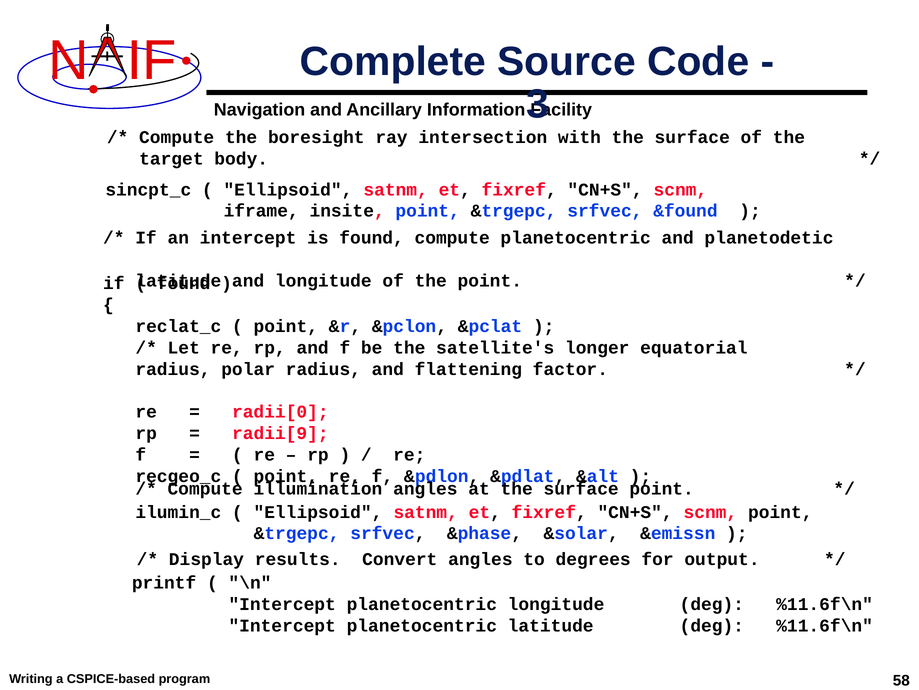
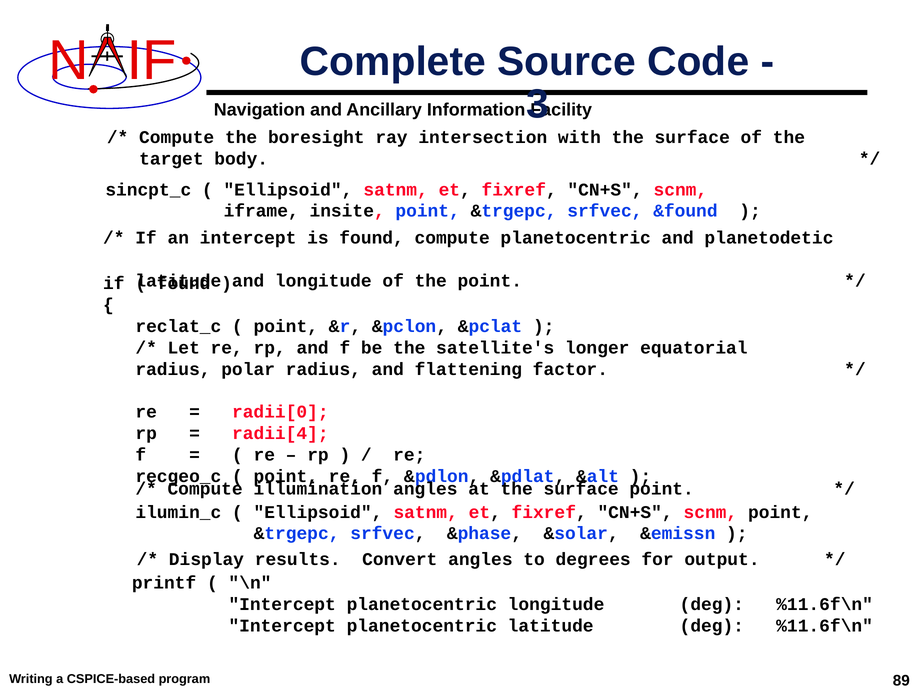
radii[9: radii[9 -> radii[4 (280, 433)
58: 58 -> 89 (901, 680)
